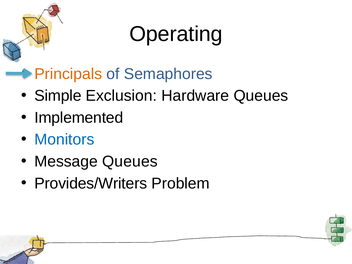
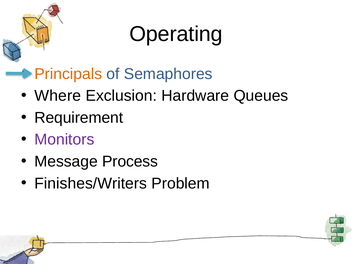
Simple: Simple -> Where (58, 96)
Implemented: Implemented -> Requirement (79, 118)
Monitors colour: blue -> purple (64, 140)
Message Queues: Queues -> Process (130, 161)
Provides/Writers: Provides/Writers -> Finishes/Writers (91, 183)
